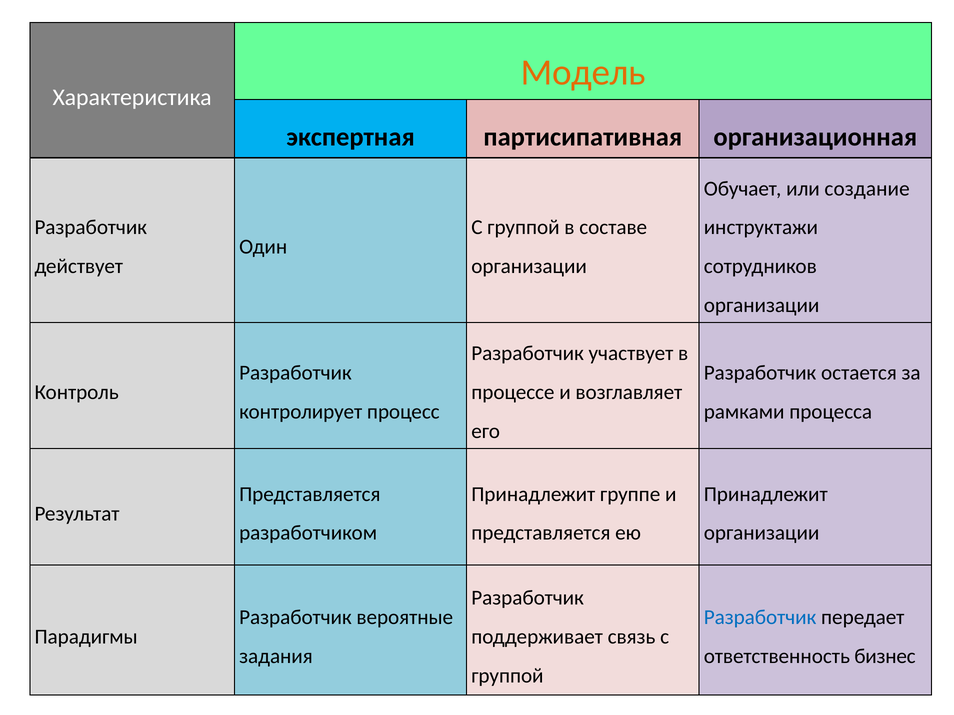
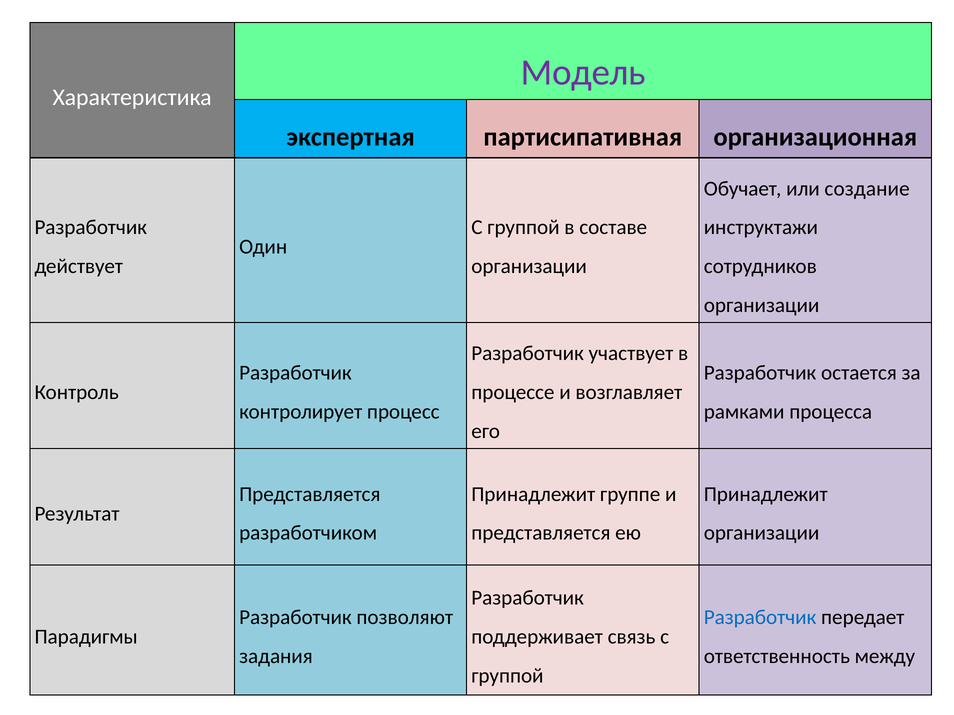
Модель colour: orange -> purple (583, 73)
вероятные: вероятные -> позволяют (405, 618)
бизнес: бизнес -> между (885, 657)
